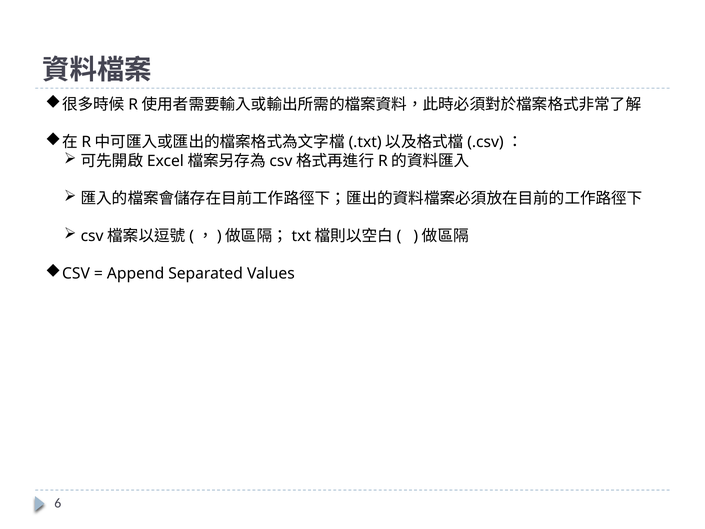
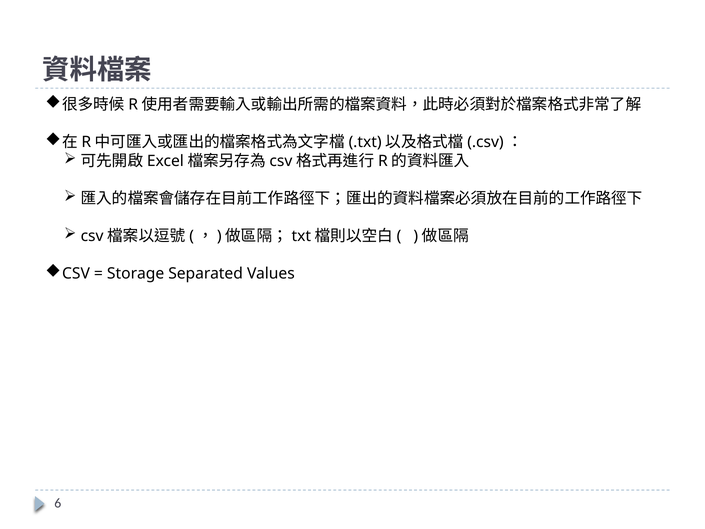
Append: Append -> Storage (136, 274)
